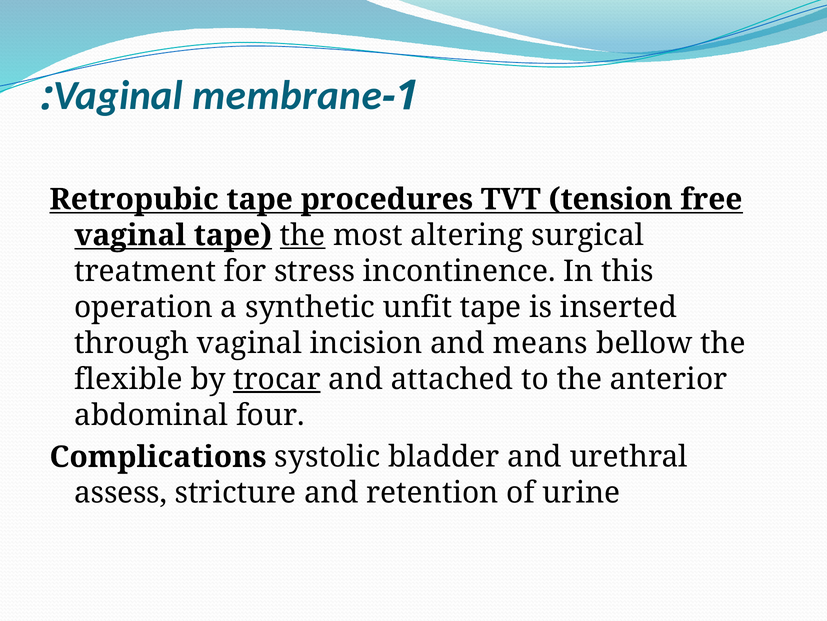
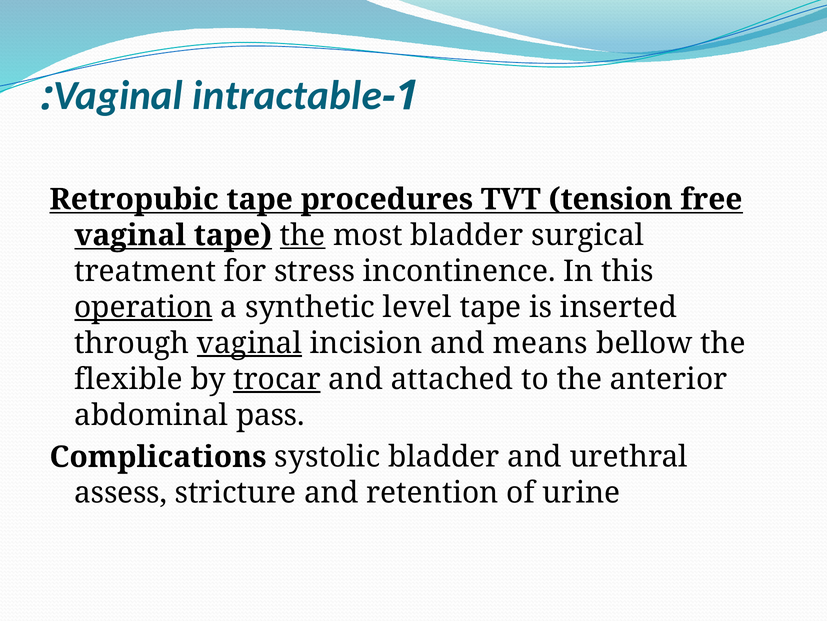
membrane: membrane -> intractable (287, 95)
most altering: altering -> bladder (467, 235)
operation underline: none -> present (144, 307)
unfit: unfit -> level (417, 307)
vaginal underline: none -> present (249, 343)
four: four -> pass (270, 415)
